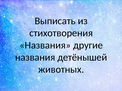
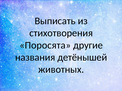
Названия: Названия -> Поросята (45, 45)
